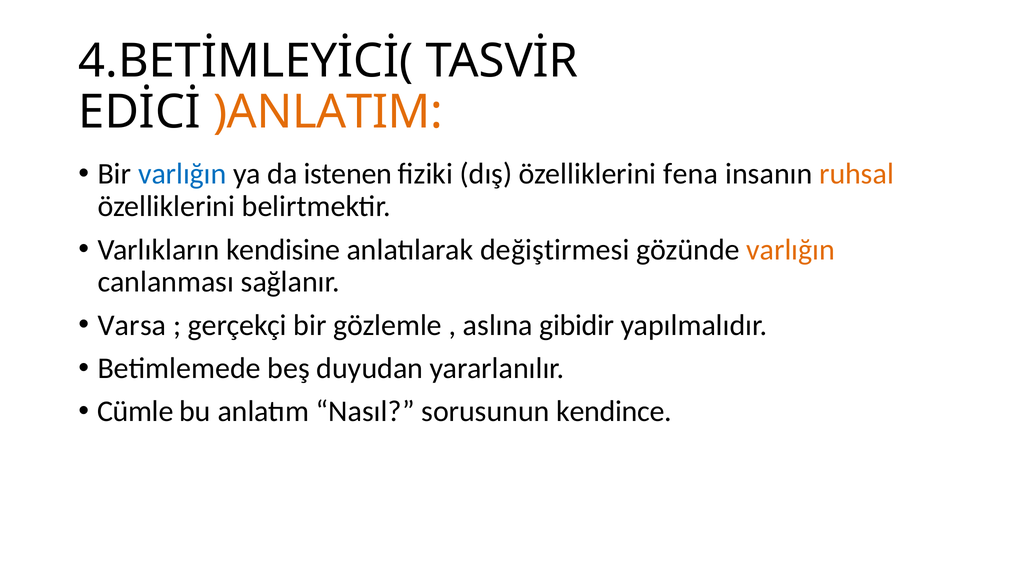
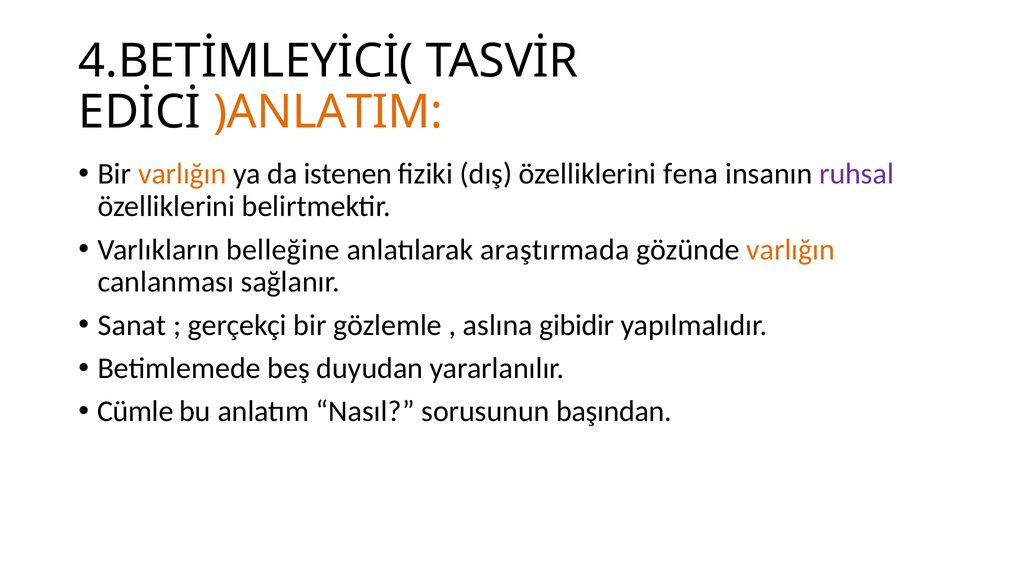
varlığın colour: blue -> orange (182, 174)
ruhsal colour: orange -> purple (857, 174)
kendisine: kendisine -> belleğine (283, 250)
değiştirmesi: değiştirmesi -> araştırmada (555, 250)
Varsa: Varsa -> Sanat (132, 325)
kendince: kendince -> başından (614, 411)
